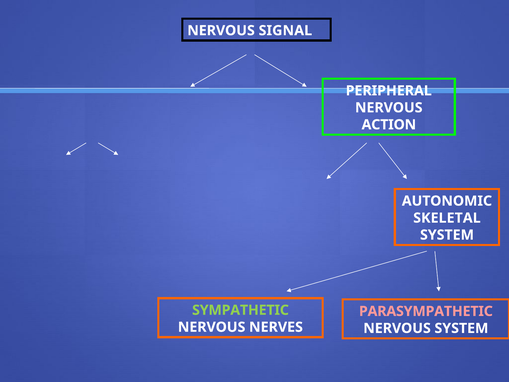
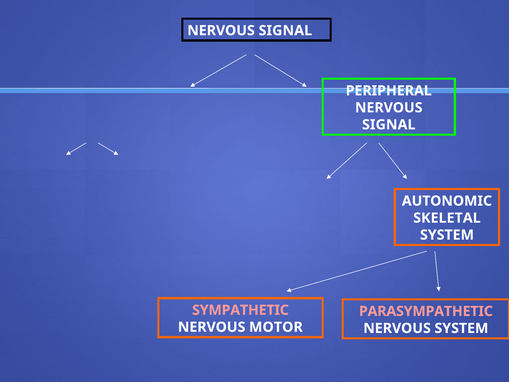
ACTION: ACTION -> SIGNAL (389, 125)
SYMPATHETIC colour: light green -> pink (241, 310)
NERVES: NERVES -> MOTOR (276, 327)
